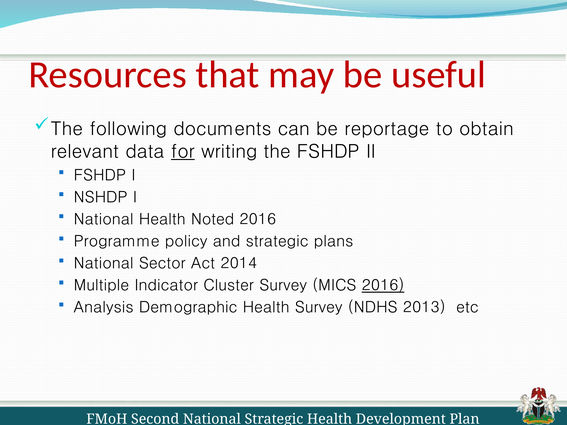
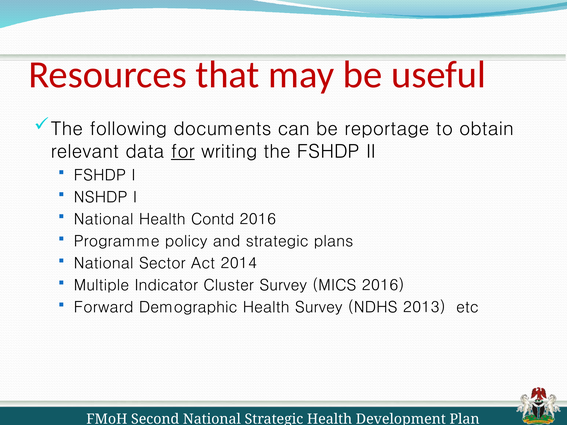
Noted: Noted -> Contd (213, 219)
2016 underline: present -> none (383, 286)
Analysis: Analysis -> Forward (104, 308)
